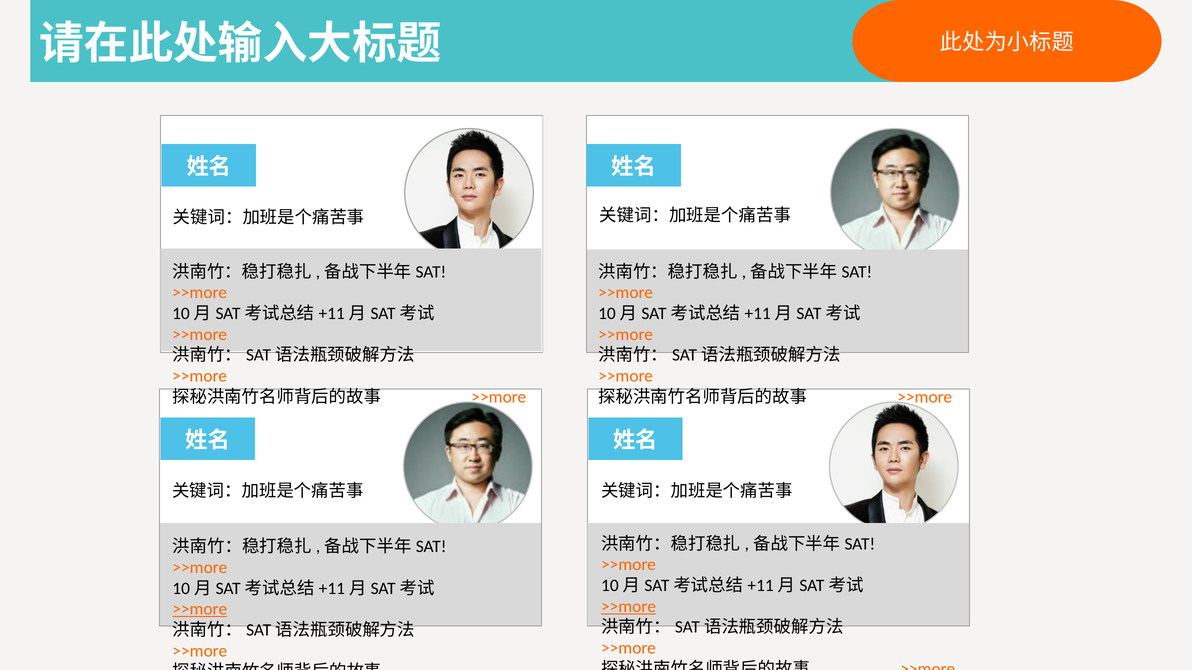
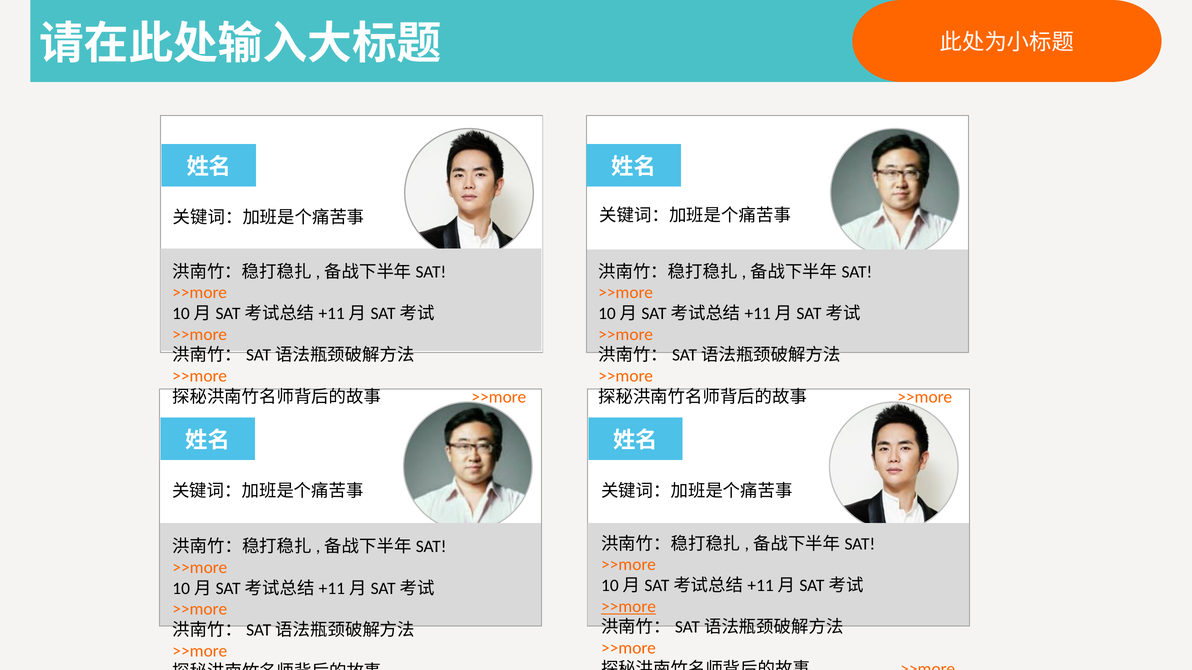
>>more underline: present -> none (200, 610)
